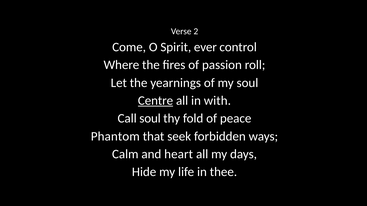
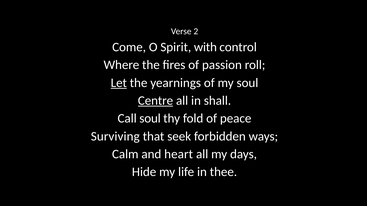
ever: ever -> with (205, 47)
Let underline: none -> present (119, 83)
with: with -> shall (217, 101)
Phantom: Phantom -> Surviving (115, 137)
